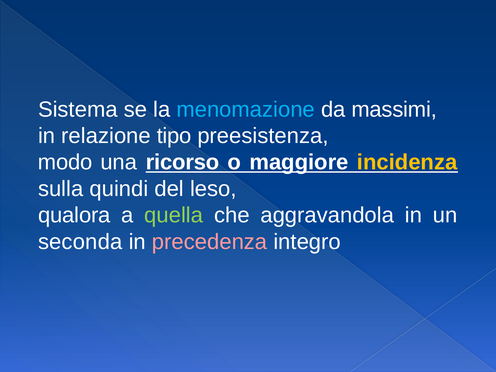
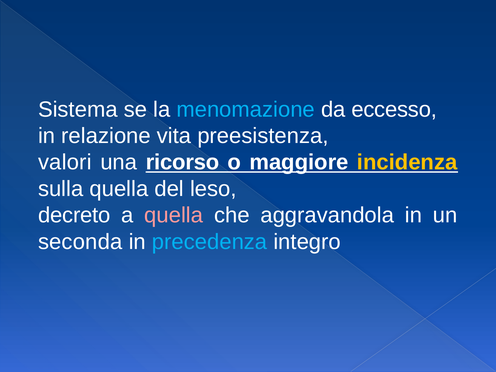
massimi: massimi -> eccesso (394, 109)
tipo: tipo -> vita (174, 136)
modo: modo -> valori (65, 162)
sulla quindi: quindi -> quella (119, 189)
qualora: qualora -> decreto (74, 215)
quella colour: light green -> pink (174, 215)
precedenza colour: pink -> light blue (210, 242)
